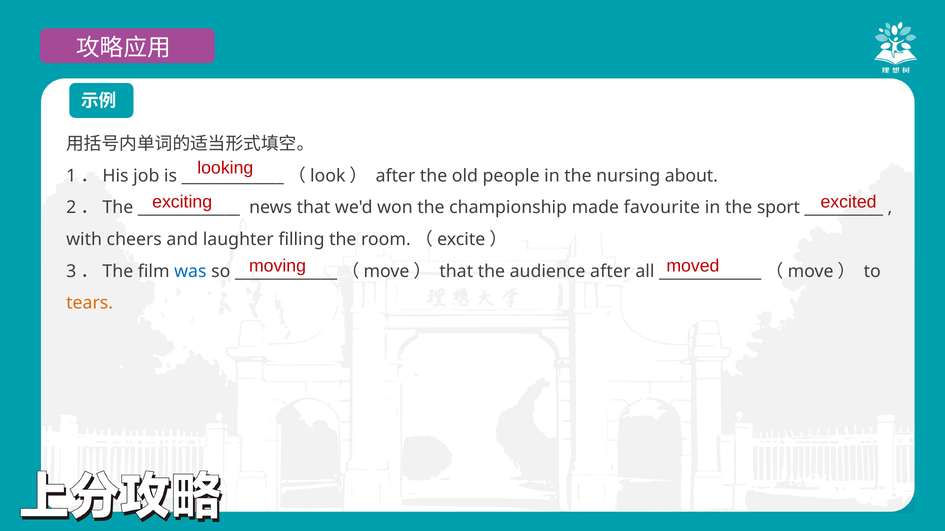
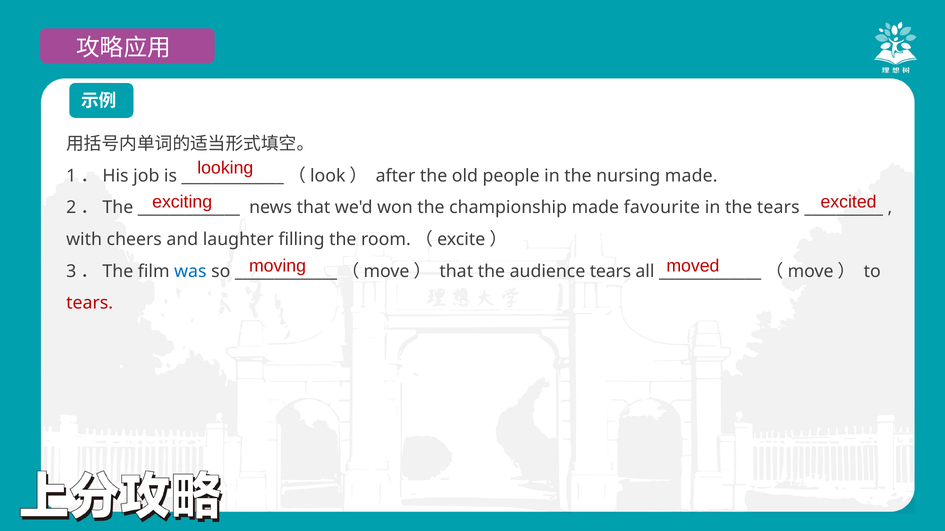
nursing about: about -> made (691, 176)
the sport: sport -> tears (778, 208)
audience after: after -> tears (610, 272)
tears colour: orange -> red (90, 303)
